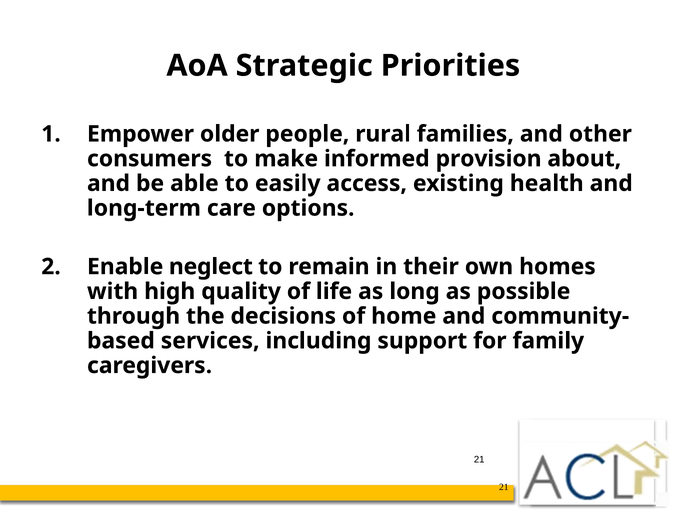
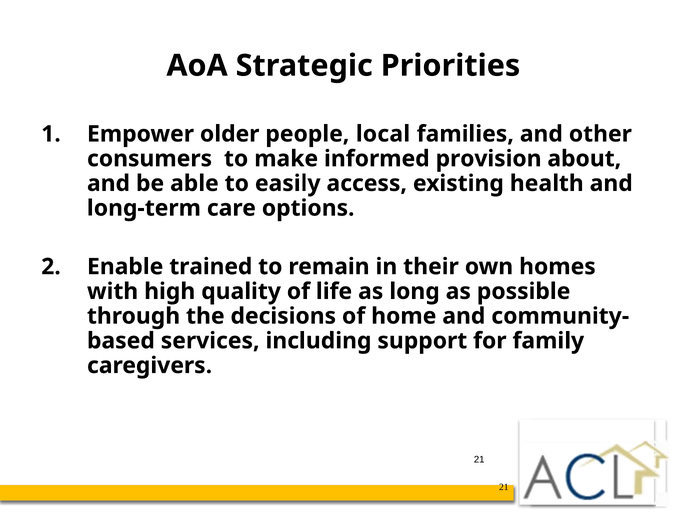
rural: rural -> local (383, 134)
neglect: neglect -> trained (211, 267)
